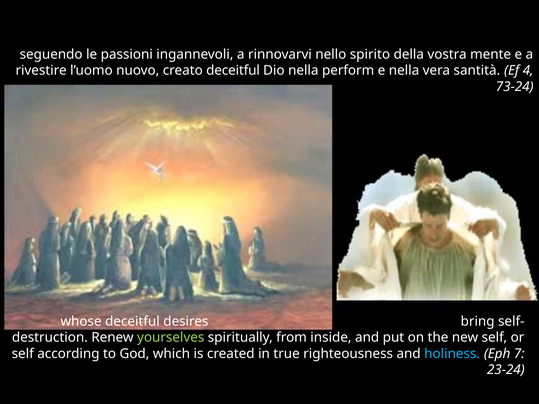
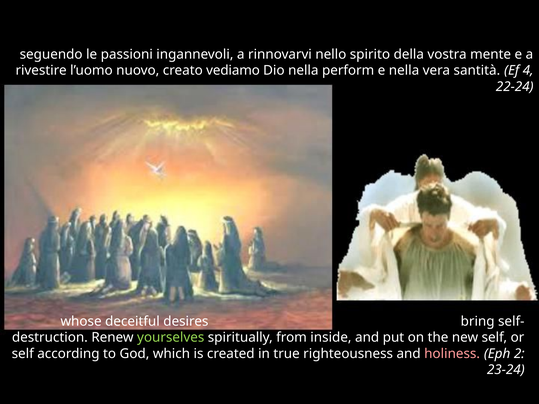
creato deceitful: deceitful -> vediamo (233, 71)
73-24: 73-24 -> 22-24 (515, 87)
holiness colour: light blue -> pink (452, 354)
7: 7 -> 2 (519, 354)
